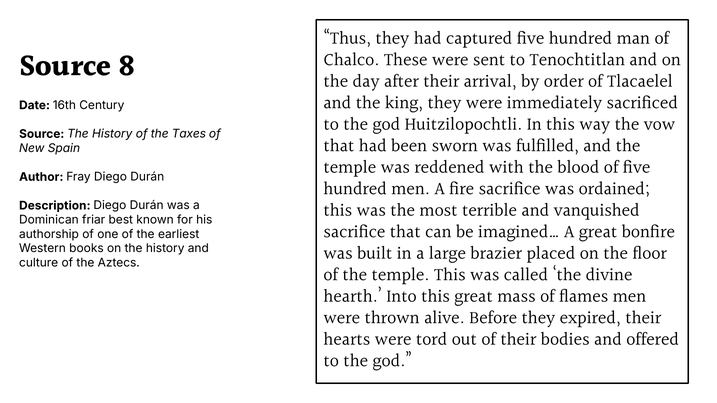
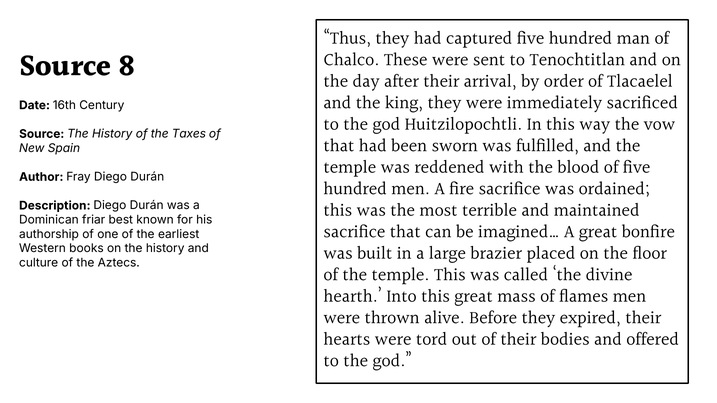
vanquished: vanquished -> maintained (597, 211)
